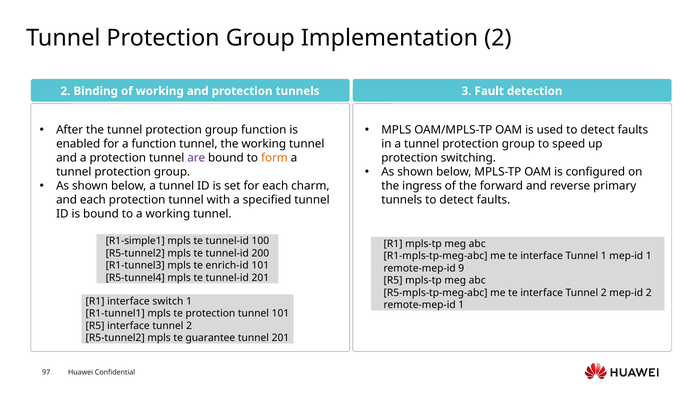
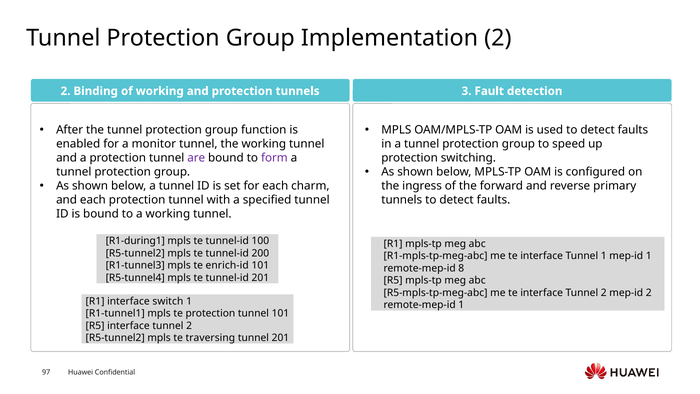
a function: function -> monitor (154, 144)
form colour: orange -> purple (274, 158)
R1-simple1: R1-simple1 -> R1-during1 (135, 241)
9: 9 -> 8 (461, 268)
guarantee: guarantee -> traversing (210, 338)
